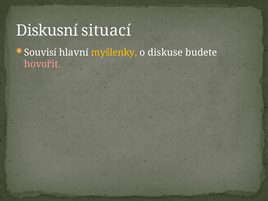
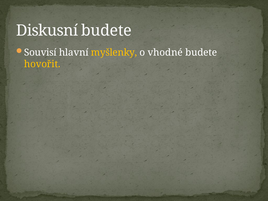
Diskusní situací: situací -> budete (106, 31)
diskuse: diskuse -> vhodné (165, 52)
hovořit colour: pink -> yellow (42, 64)
